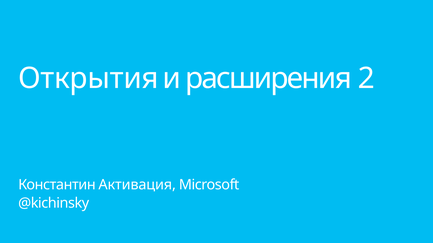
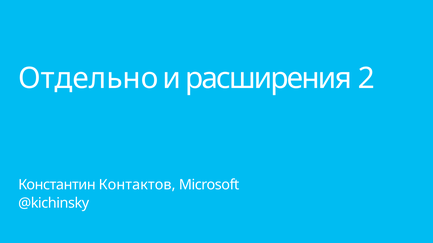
Открытия: Открытия -> Отдельно (88, 79)
Активация: Активация -> Контактов (137, 185)
